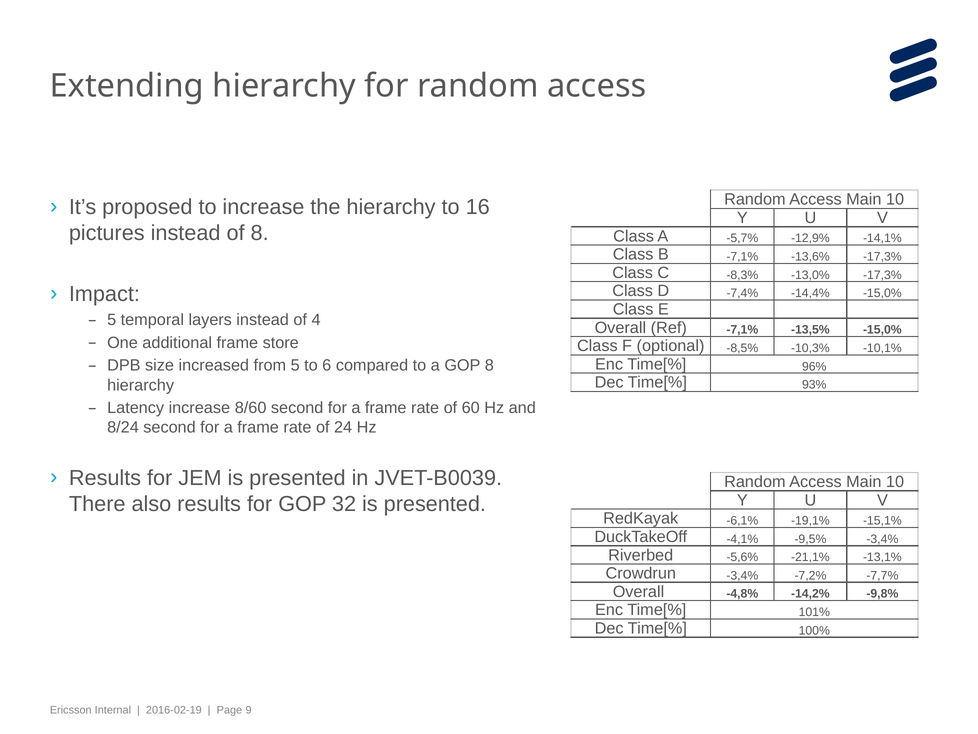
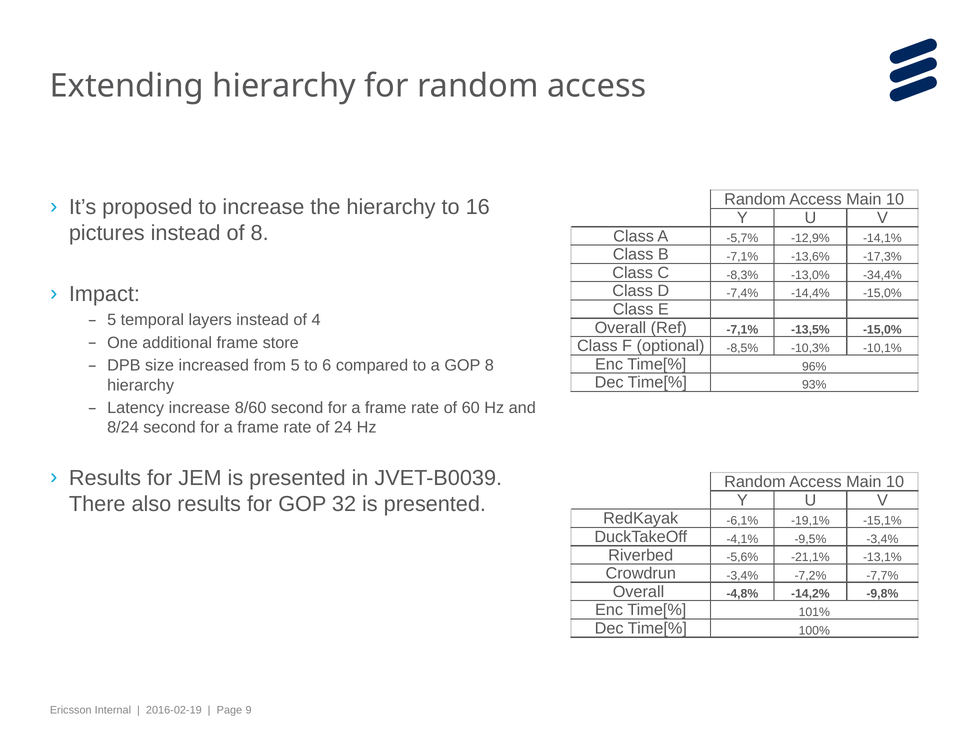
-13,0% -17,3%: -17,3% -> -34,4% (882, 275)
